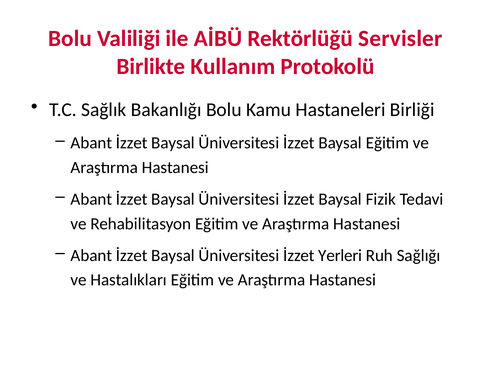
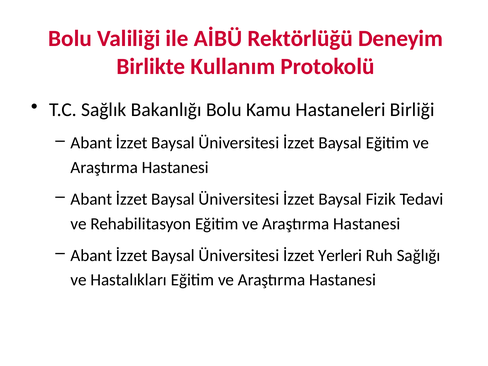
Servisler: Servisler -> Deneyim (401, 39)
